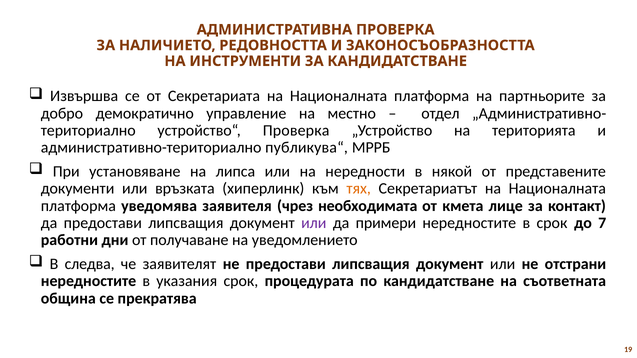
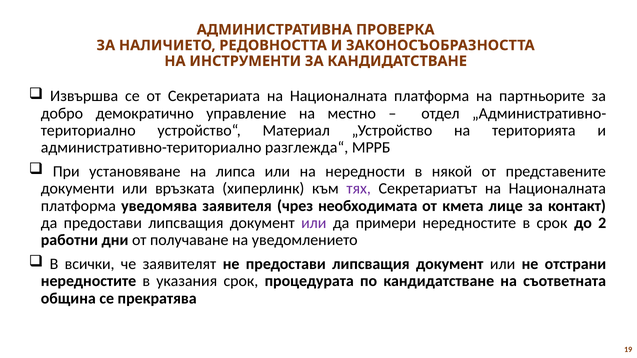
устройство“ Проверка: Проверка -> Материал (296, 131)
публикува“: публикува“ -> разглежда“ (307, 148)
тях colour: orange -> purple (359, 189)
7: 7 -> 2 (602, 223)
следва: следва -> всички (90, 264)
